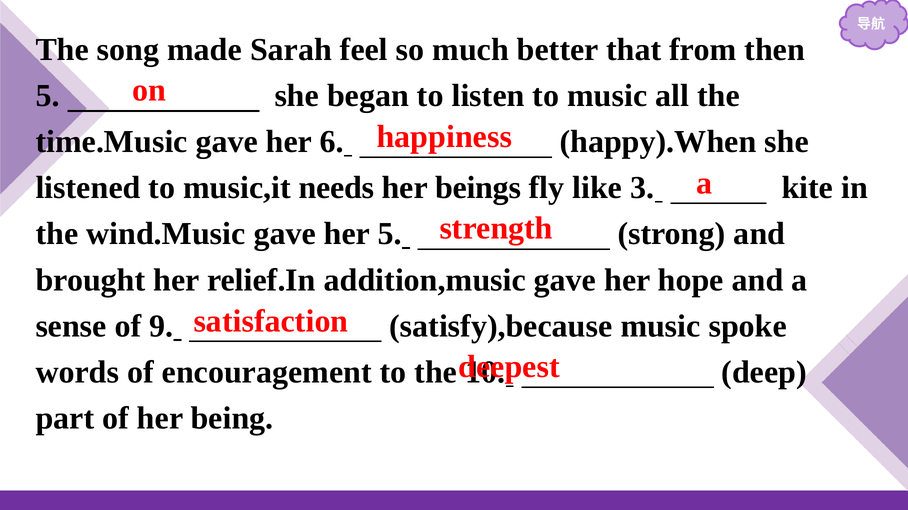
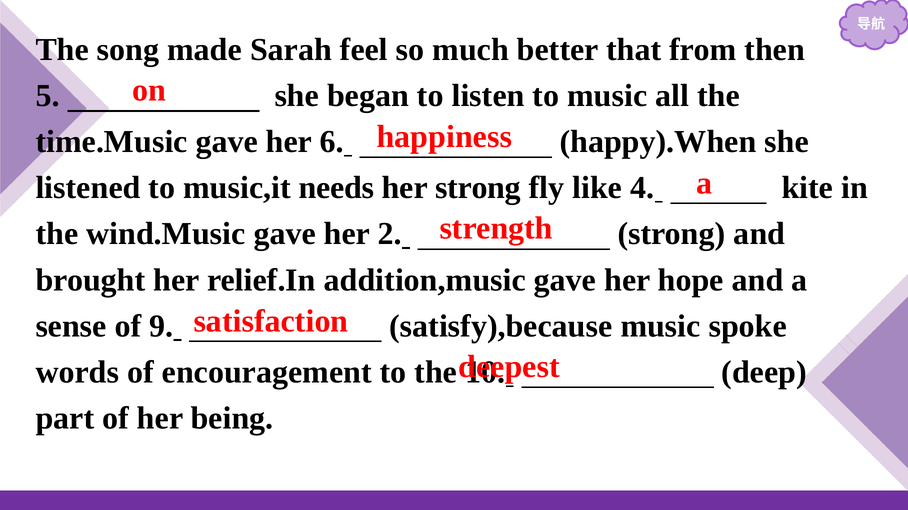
her beings: beings -> strong (478, 188)
3: 3 -> 4 (642, 188)
her 5: 5 -> 2 (390, 234)
